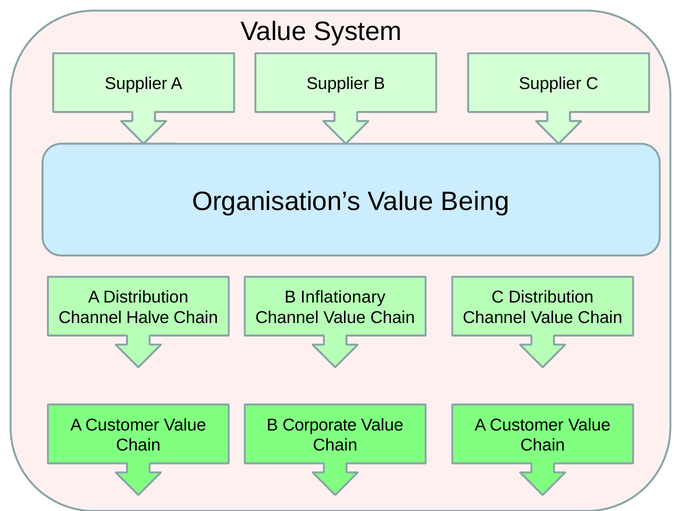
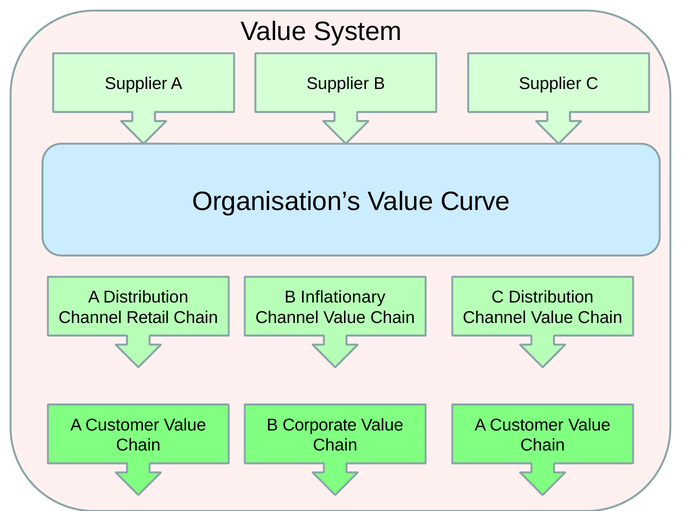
Being: Being -> Curve (475, 201)
Halve: Halve -> Retail (148, 317)
